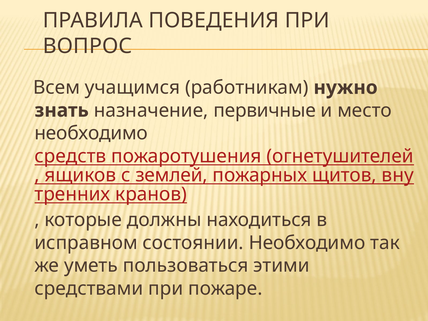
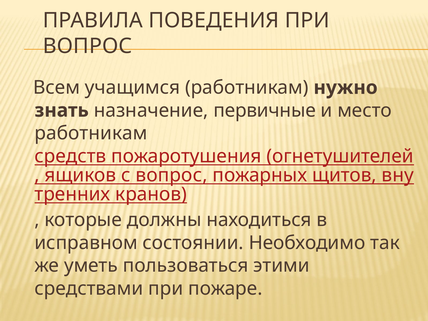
необходимо: необходимо -> работникам (91, 133)
с землей: землей -> вопрос (171, 175)
